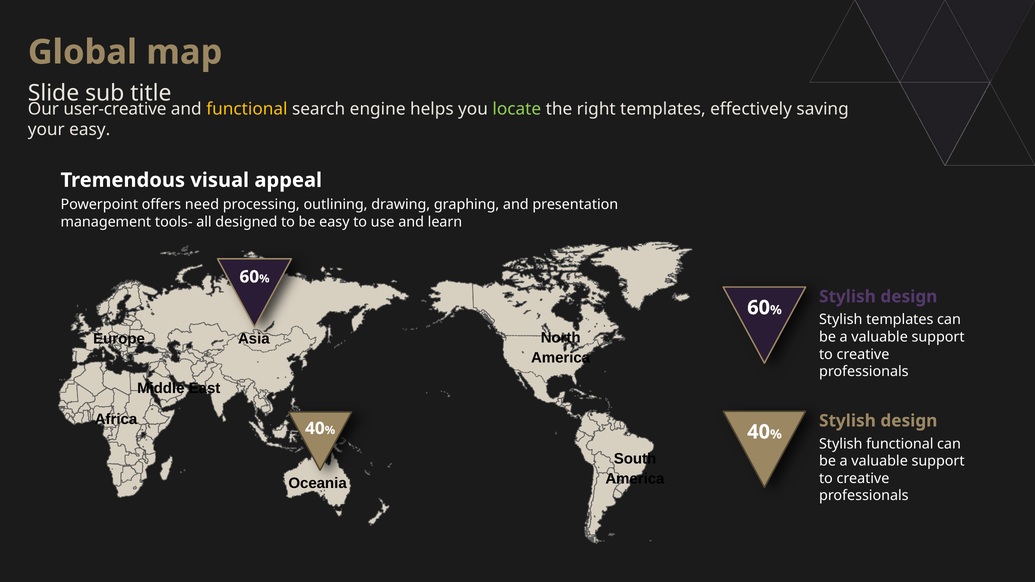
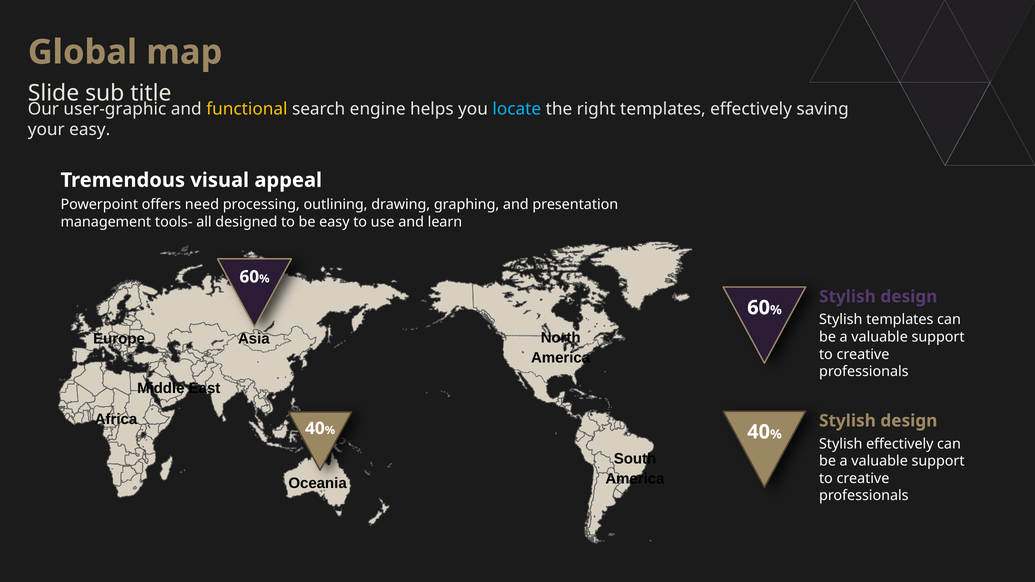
user-creative: user-creative -> user-graphic (115, 109)
locate colour: light green -> light blue (517, 109)
functional: functional -> effectively (900, 444)
